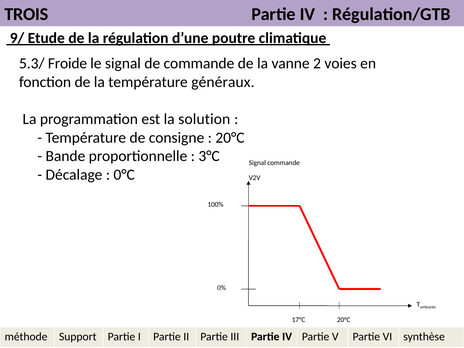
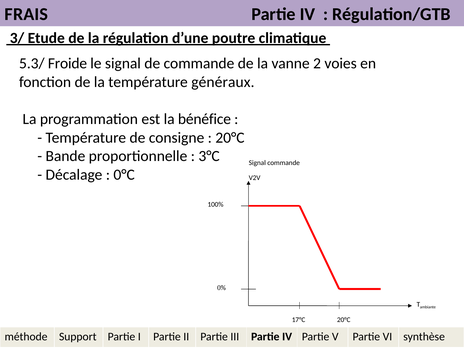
TROIS: TROIS -> FRAIS (26, 14)
9/: 9/ -> 3/ (17, 38)
solution: solution -> bénéfice (204, 119)
